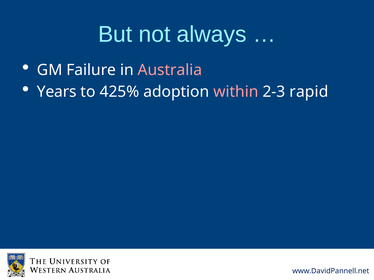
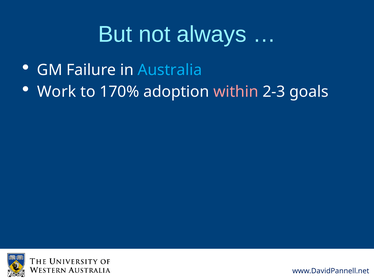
Australia colour: pink -> light blue (170, 70)
Years: Years -> Work (57, 92)
425%: 425% -> 170% (119, 92)
rapid: rapid -> goals (309, 92)
